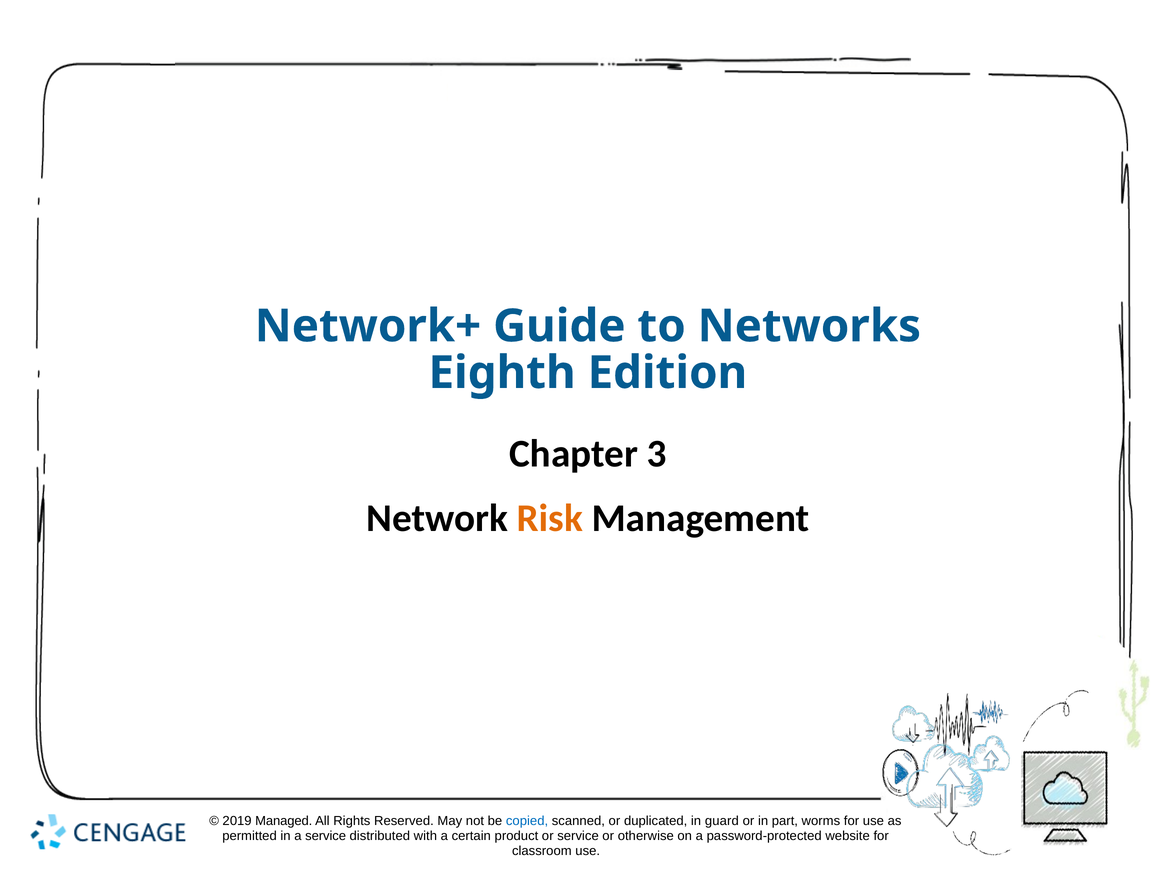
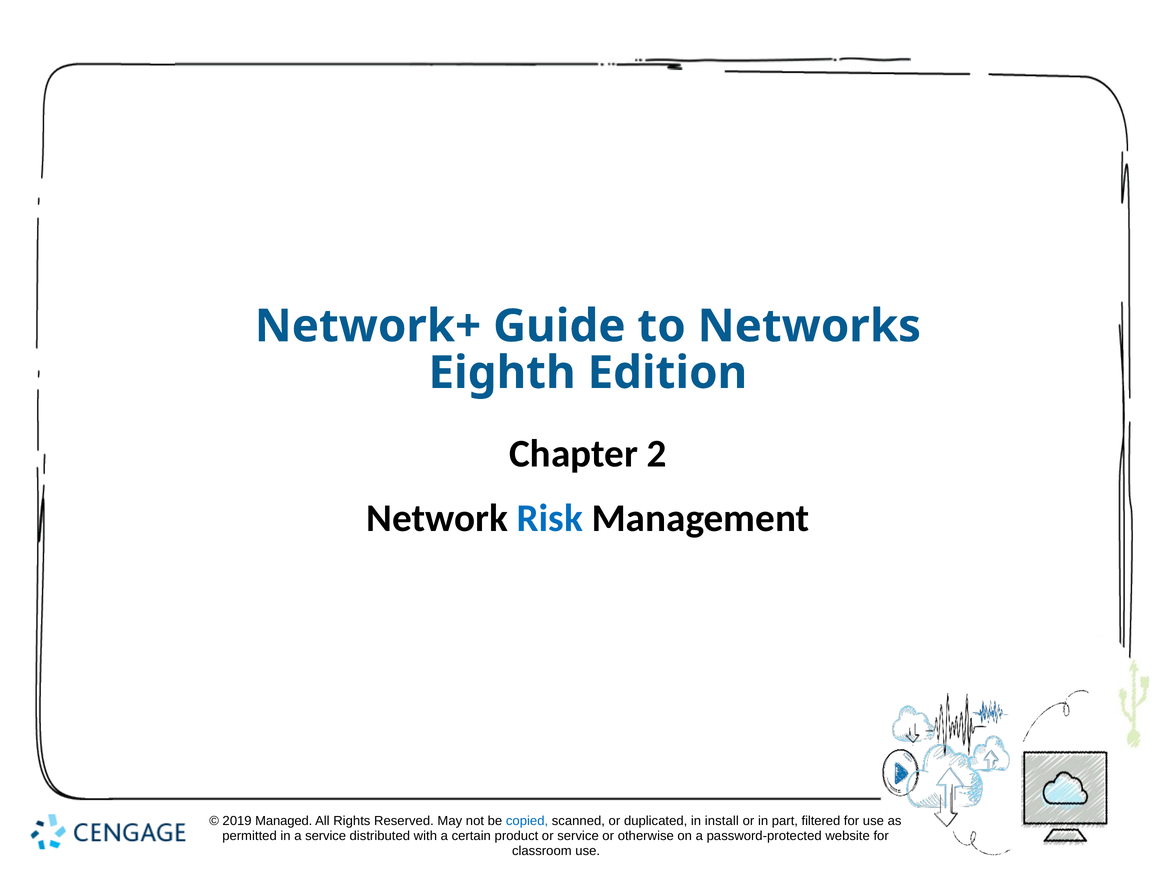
3: 3 -> 2 (657, 454)
Risk colour: orange -> blue (550, 518)
guard: guard -> install (722, 821)
worms: worms -> filtered (821, 821)
